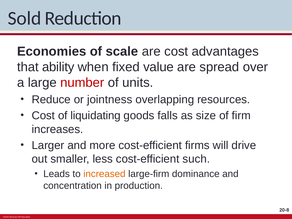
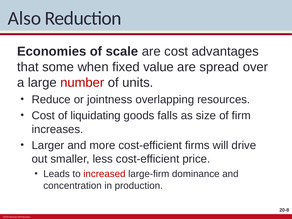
Sold: Sold -> Also (24, 18)
ability: ability -> some (58, 67)
such: such -> price (196, 159)
increased colour: orange -> red (104, 174)
